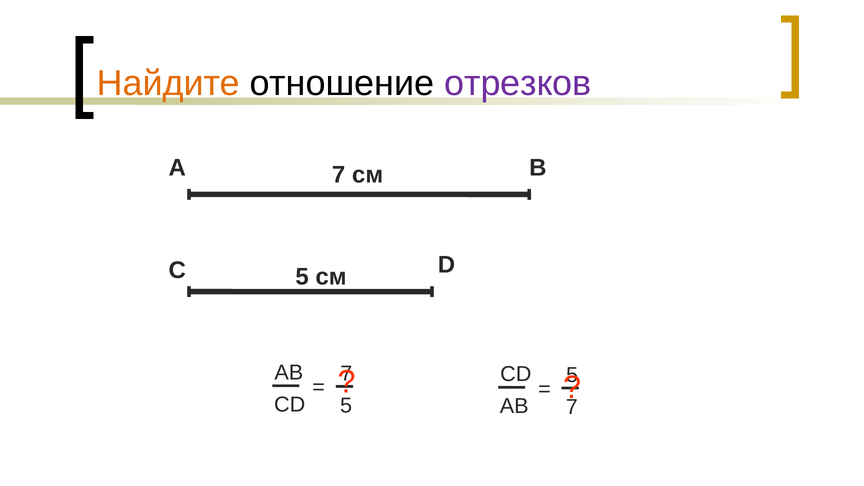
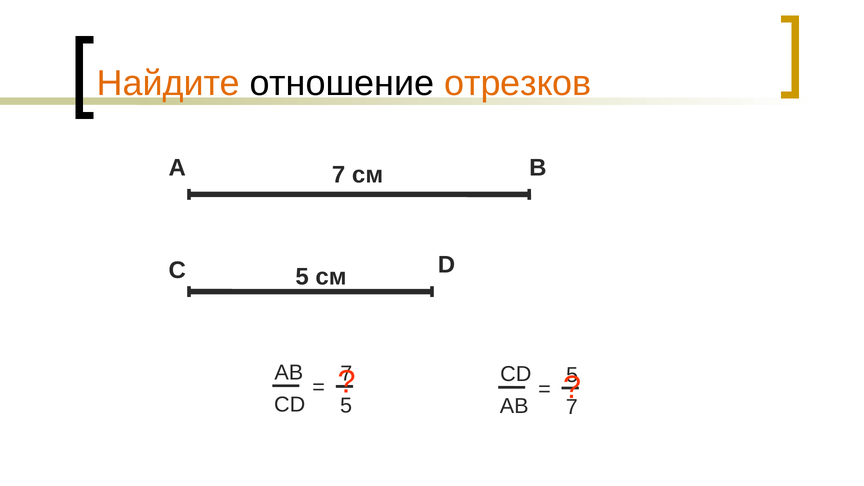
отрезков colour: purple -> orange (518, 84)
